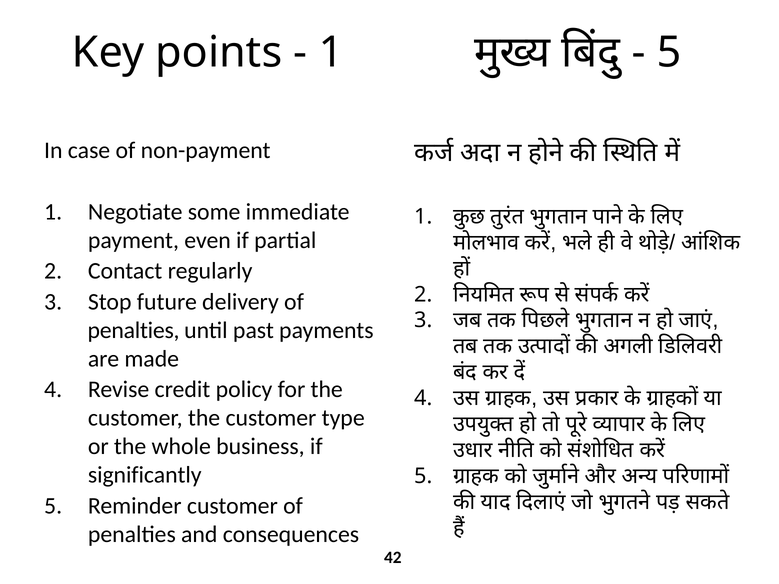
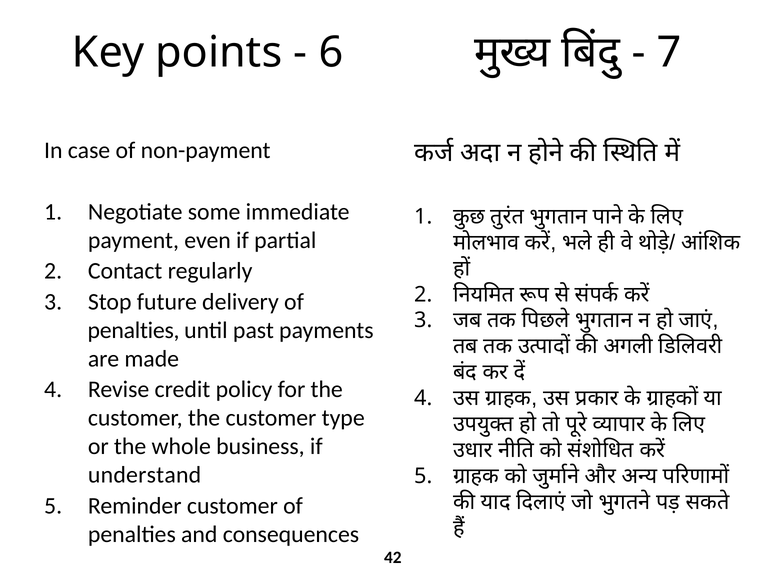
1: 1 -> 6 (331, 52)
5: 5 -> 7 (669, 52)
significantly: significantly -> understand (145, 475)
